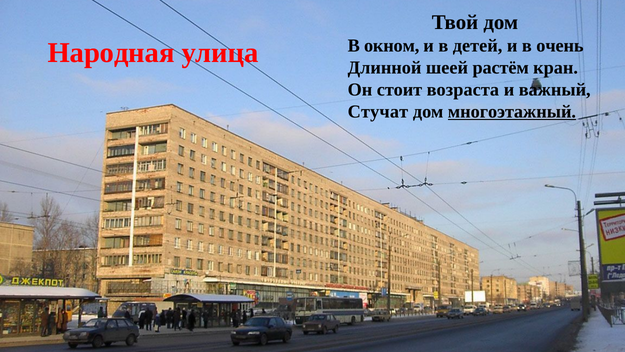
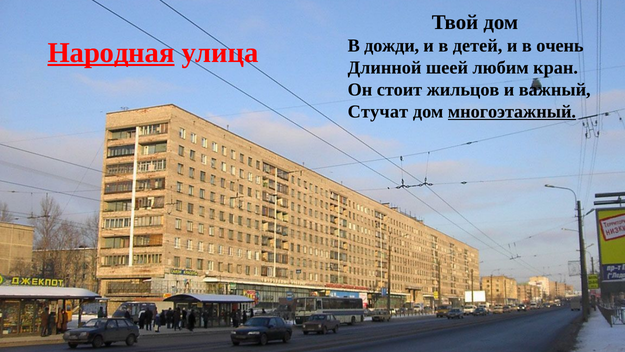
окном: окном -> дожди (392, 46)
Народная underline: none -> present (111, 53)
растём: растём -> любим (501, 68)
возраста: возраста -> жильцов (463, 90)
